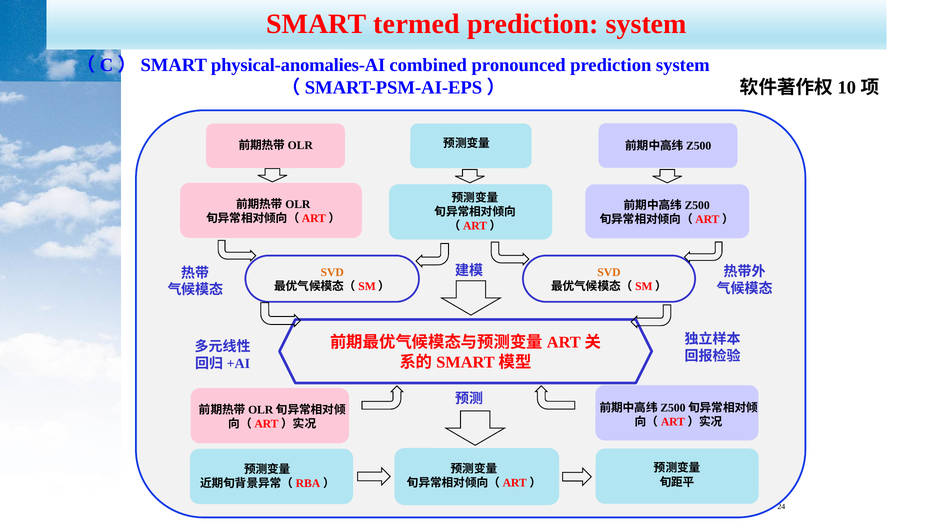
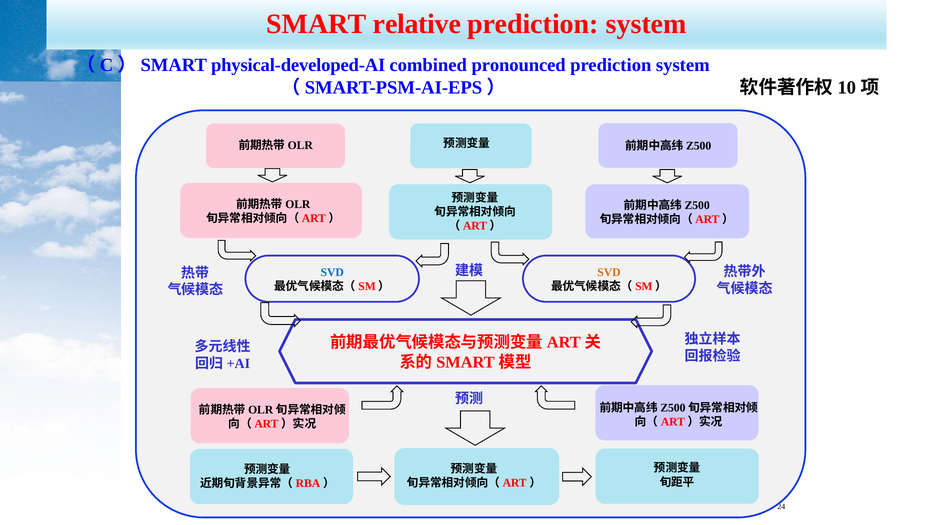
termed: termed -> relative (417, 24)
physical-anomalies-AI: physical-anomalies-AI -> physical-developed-AI (298, 65)
SVD colour: orange -> blue (332, 272)
